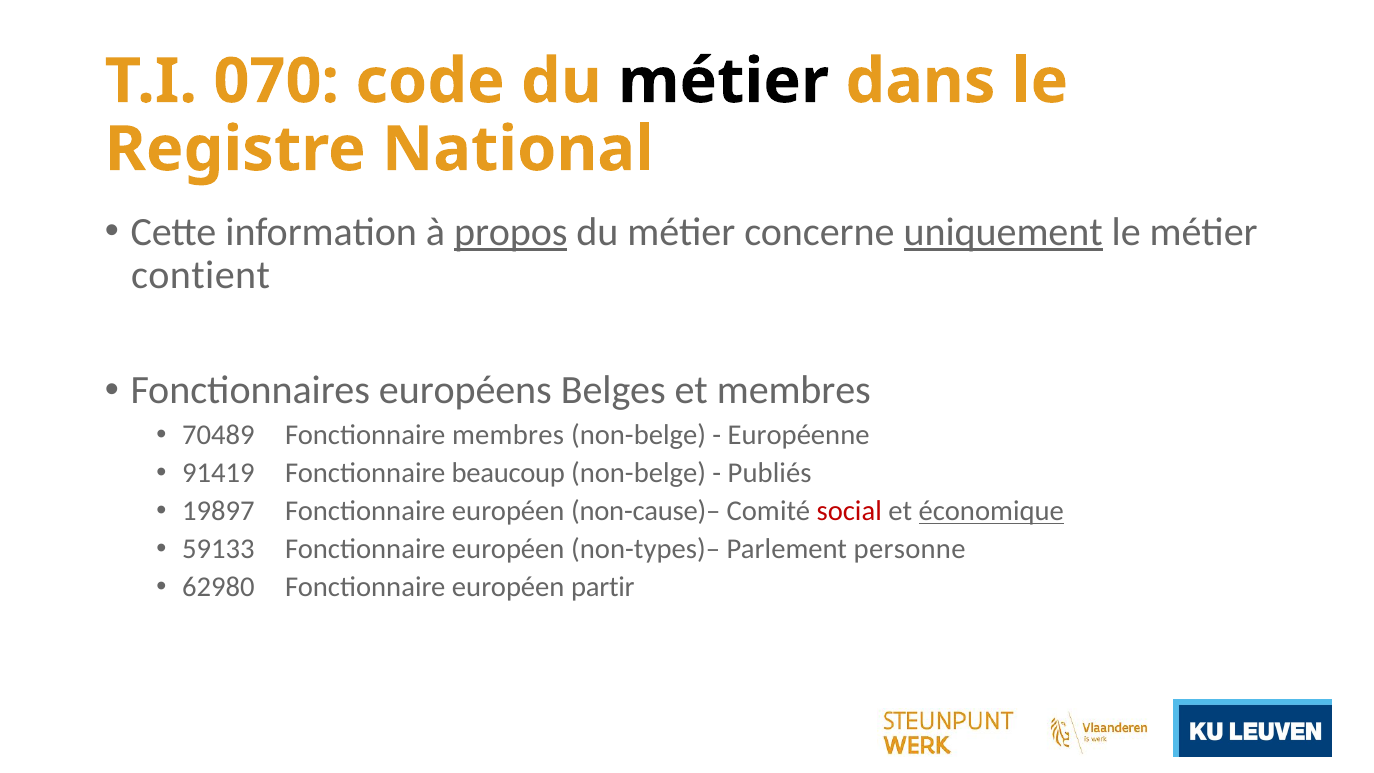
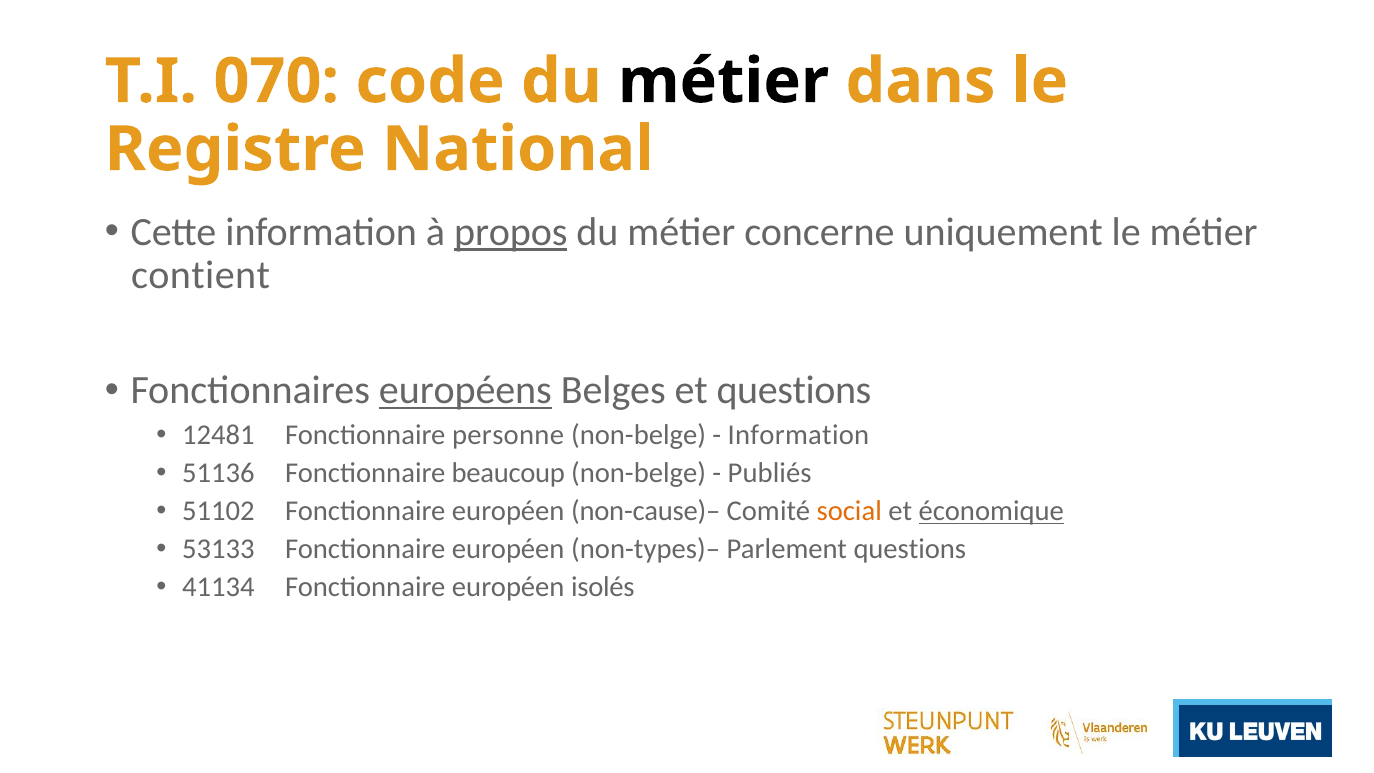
uniquement underline: present -> none (1003, 232)
européens underline: none -> present (465, 390)
et membres: membres -> questions (794, 390)
70489: 70489 -> 12481 (218, 435)
Fonctionnaire membres: membres -> personne (508, 435)
Européenne: Européenne -> Information (798, 435)
91419: 91419 -> 51136 (218, 473)
19897: 19897 -> 51102 (218, 511)
social colour: red -> orange (849, 511)
59133: 59133 -> 53133 (218, 549)
Parlement personne: personne -> questions (910, 549)
62980: 62980 -> 41134 (218, 587)
partir: partir -> isolés (603, 587)
